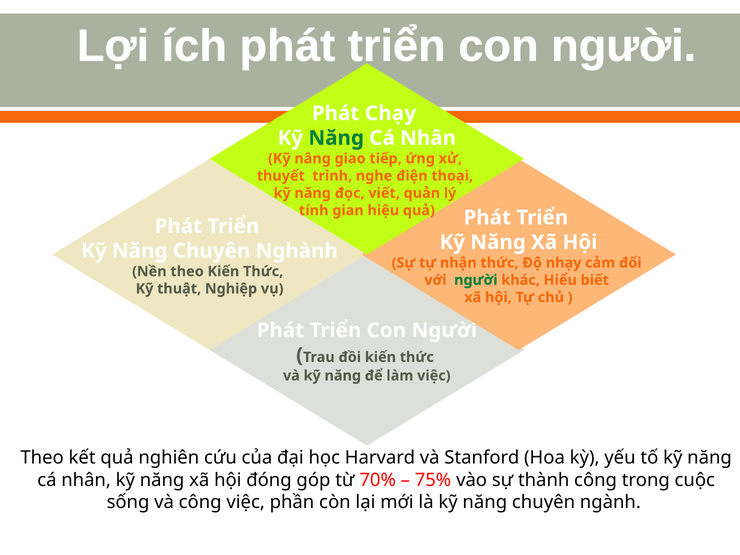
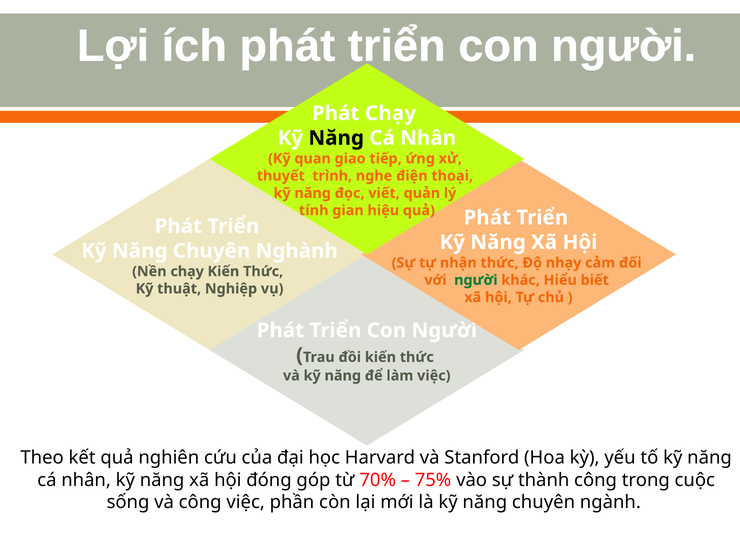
Năng colour: green -> black (336, 138)
nâng: nâng -> quan (313, 159)
Nền theo: theo -> chạy (187, 271)
